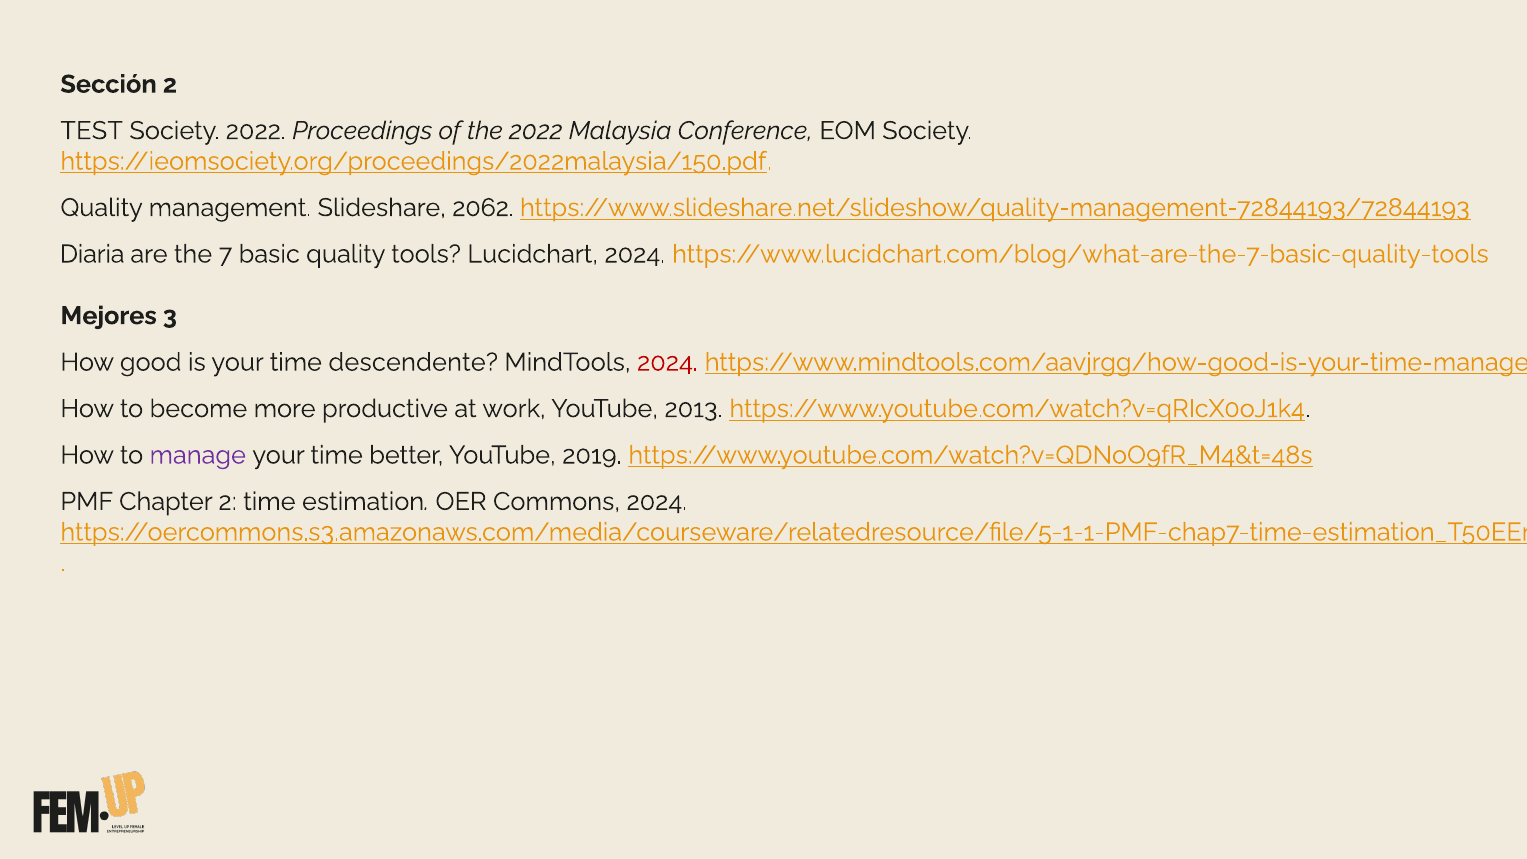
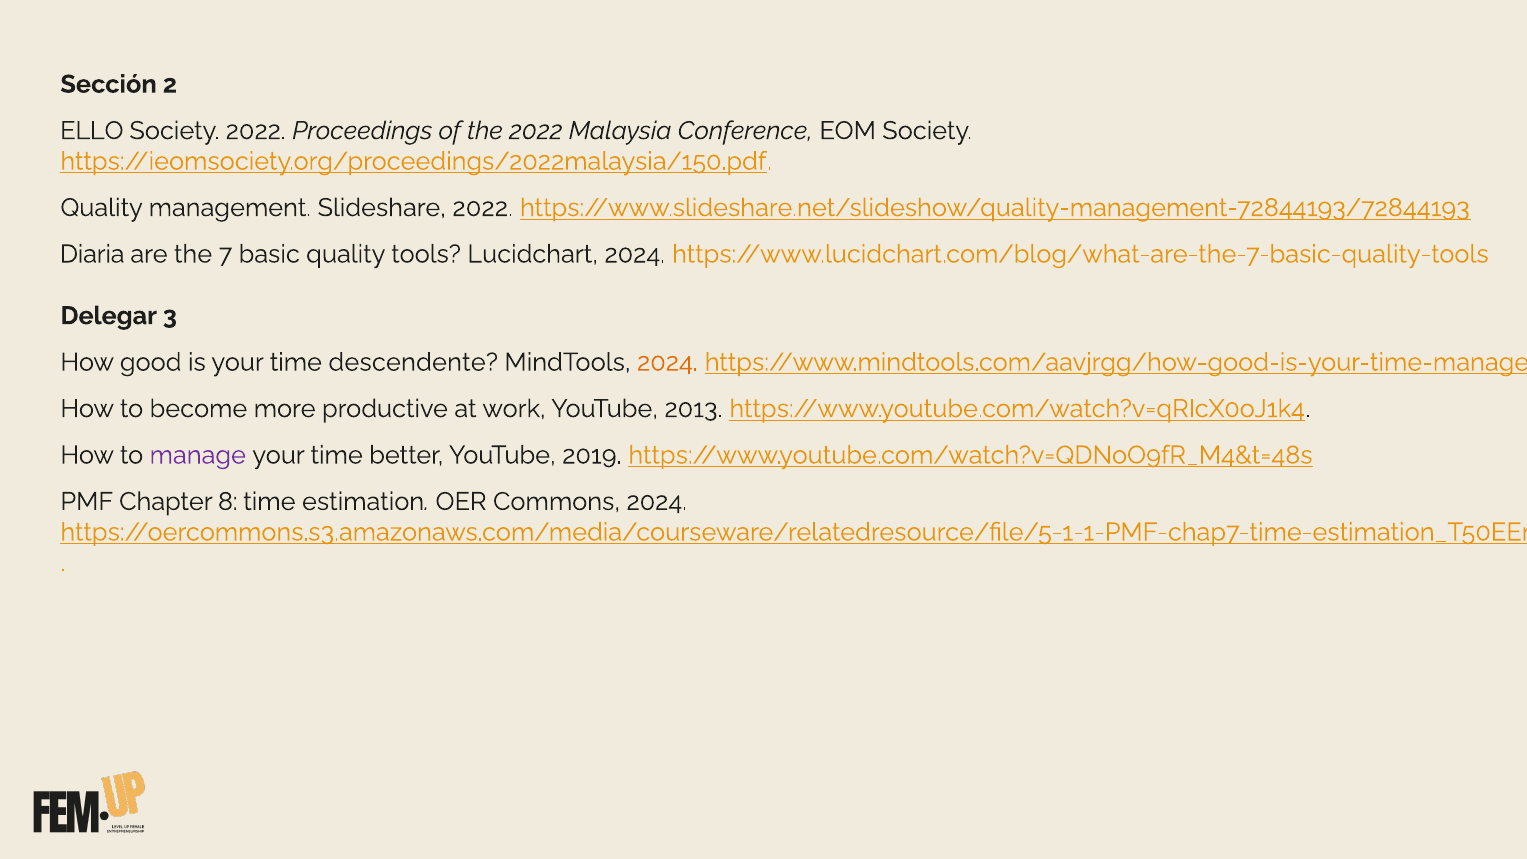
TEST: TEST -> ELLO (92, 131)
Slideshare 2062: 2062 -> 2022 (483, 208)
Mejores: Mejores -> Delegar (109, 316)
2024 colour: red -> orange (667, 362)
Chapter 2: 2 -> 8 (228, 502)
